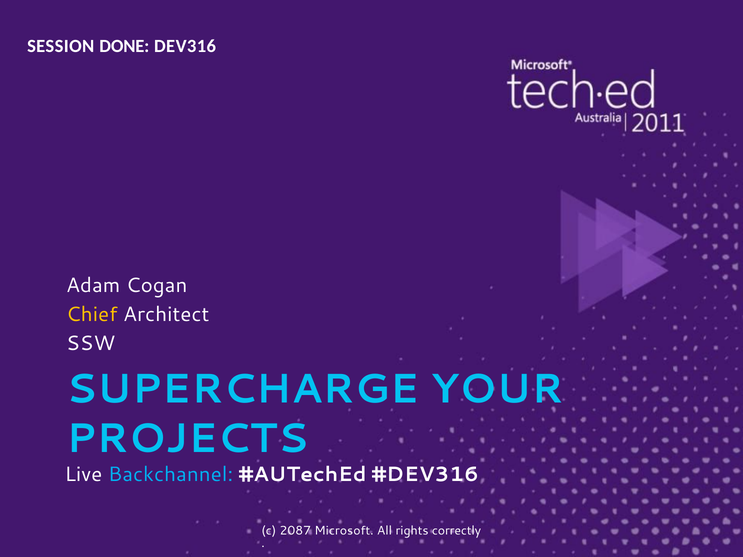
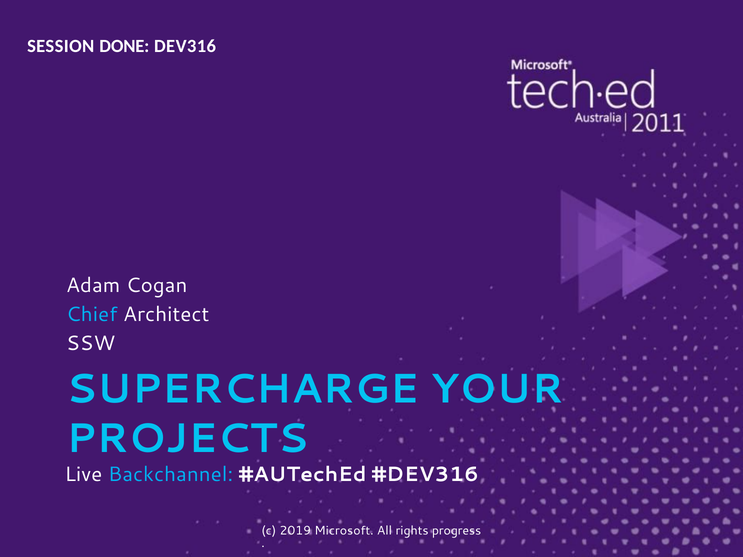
Chief colour: yellow -> light blue (92, 314)
2087: 2087 -> 2019 (295, 531)
correctly: correctly -> progress (457, 531)
